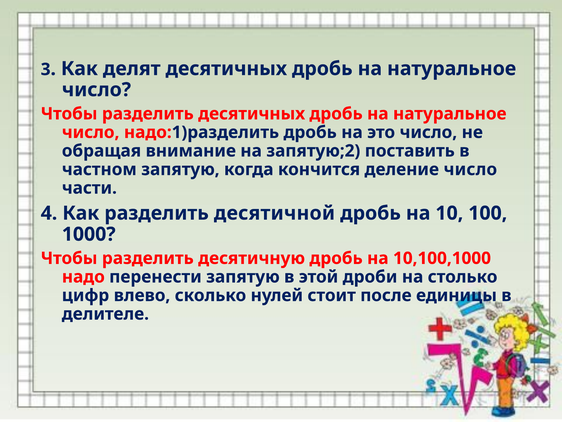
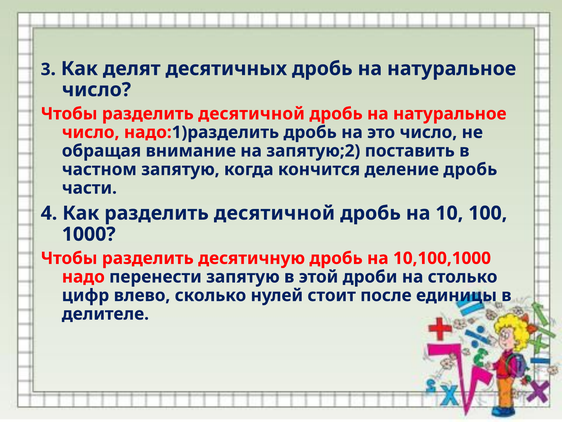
Чтобы разделить десятичных: десятичных -> десятичной (252, 114)
деление число: число -> дробь (470, 169)
